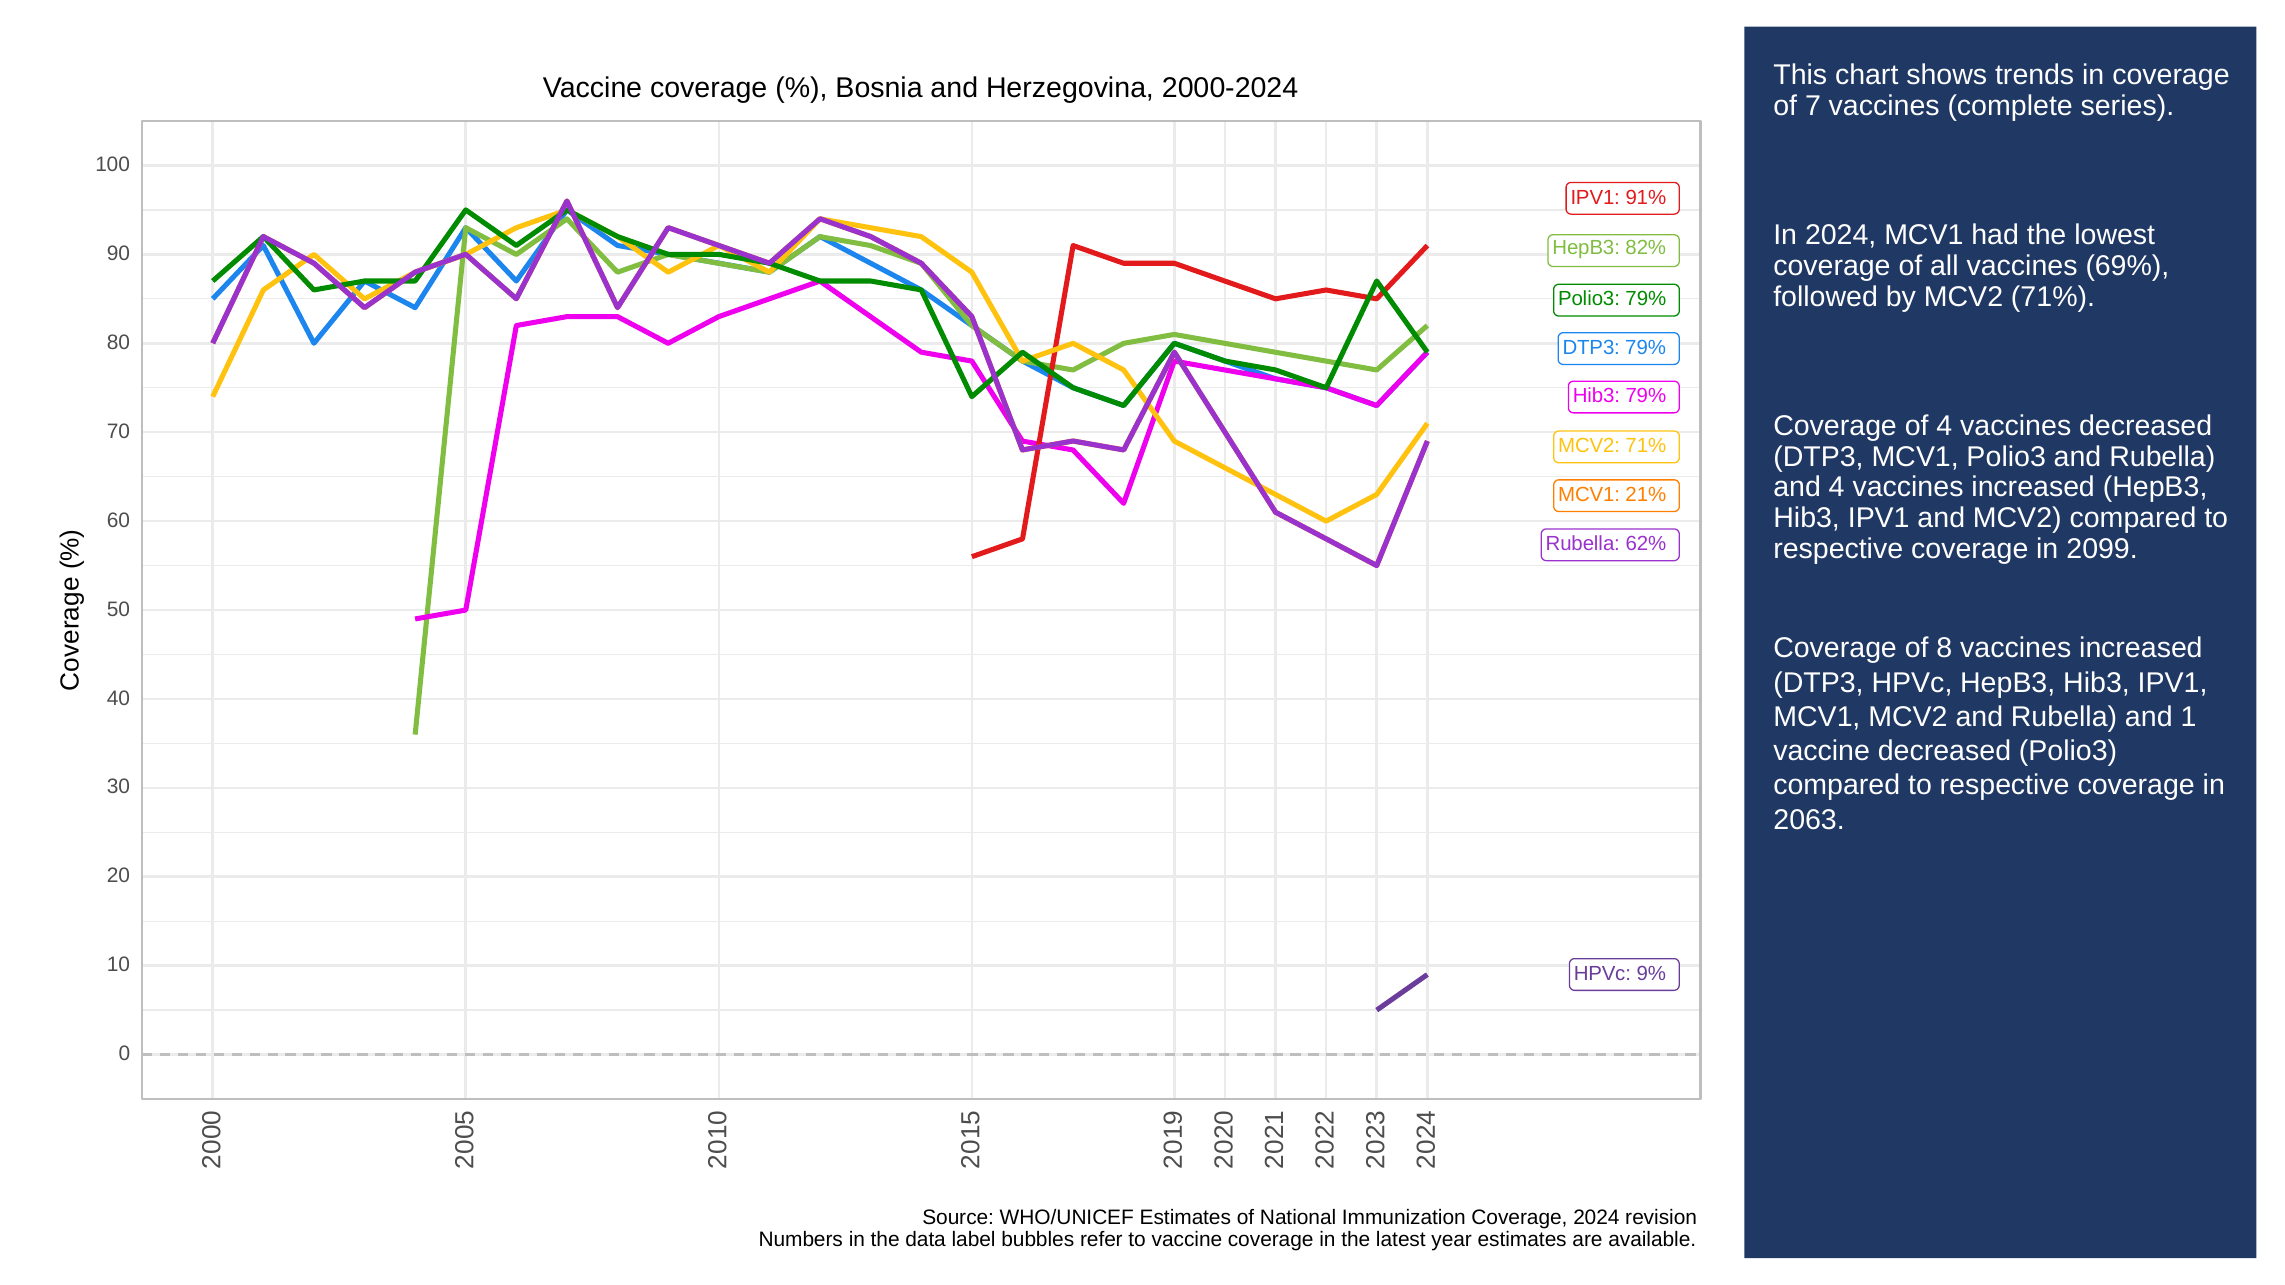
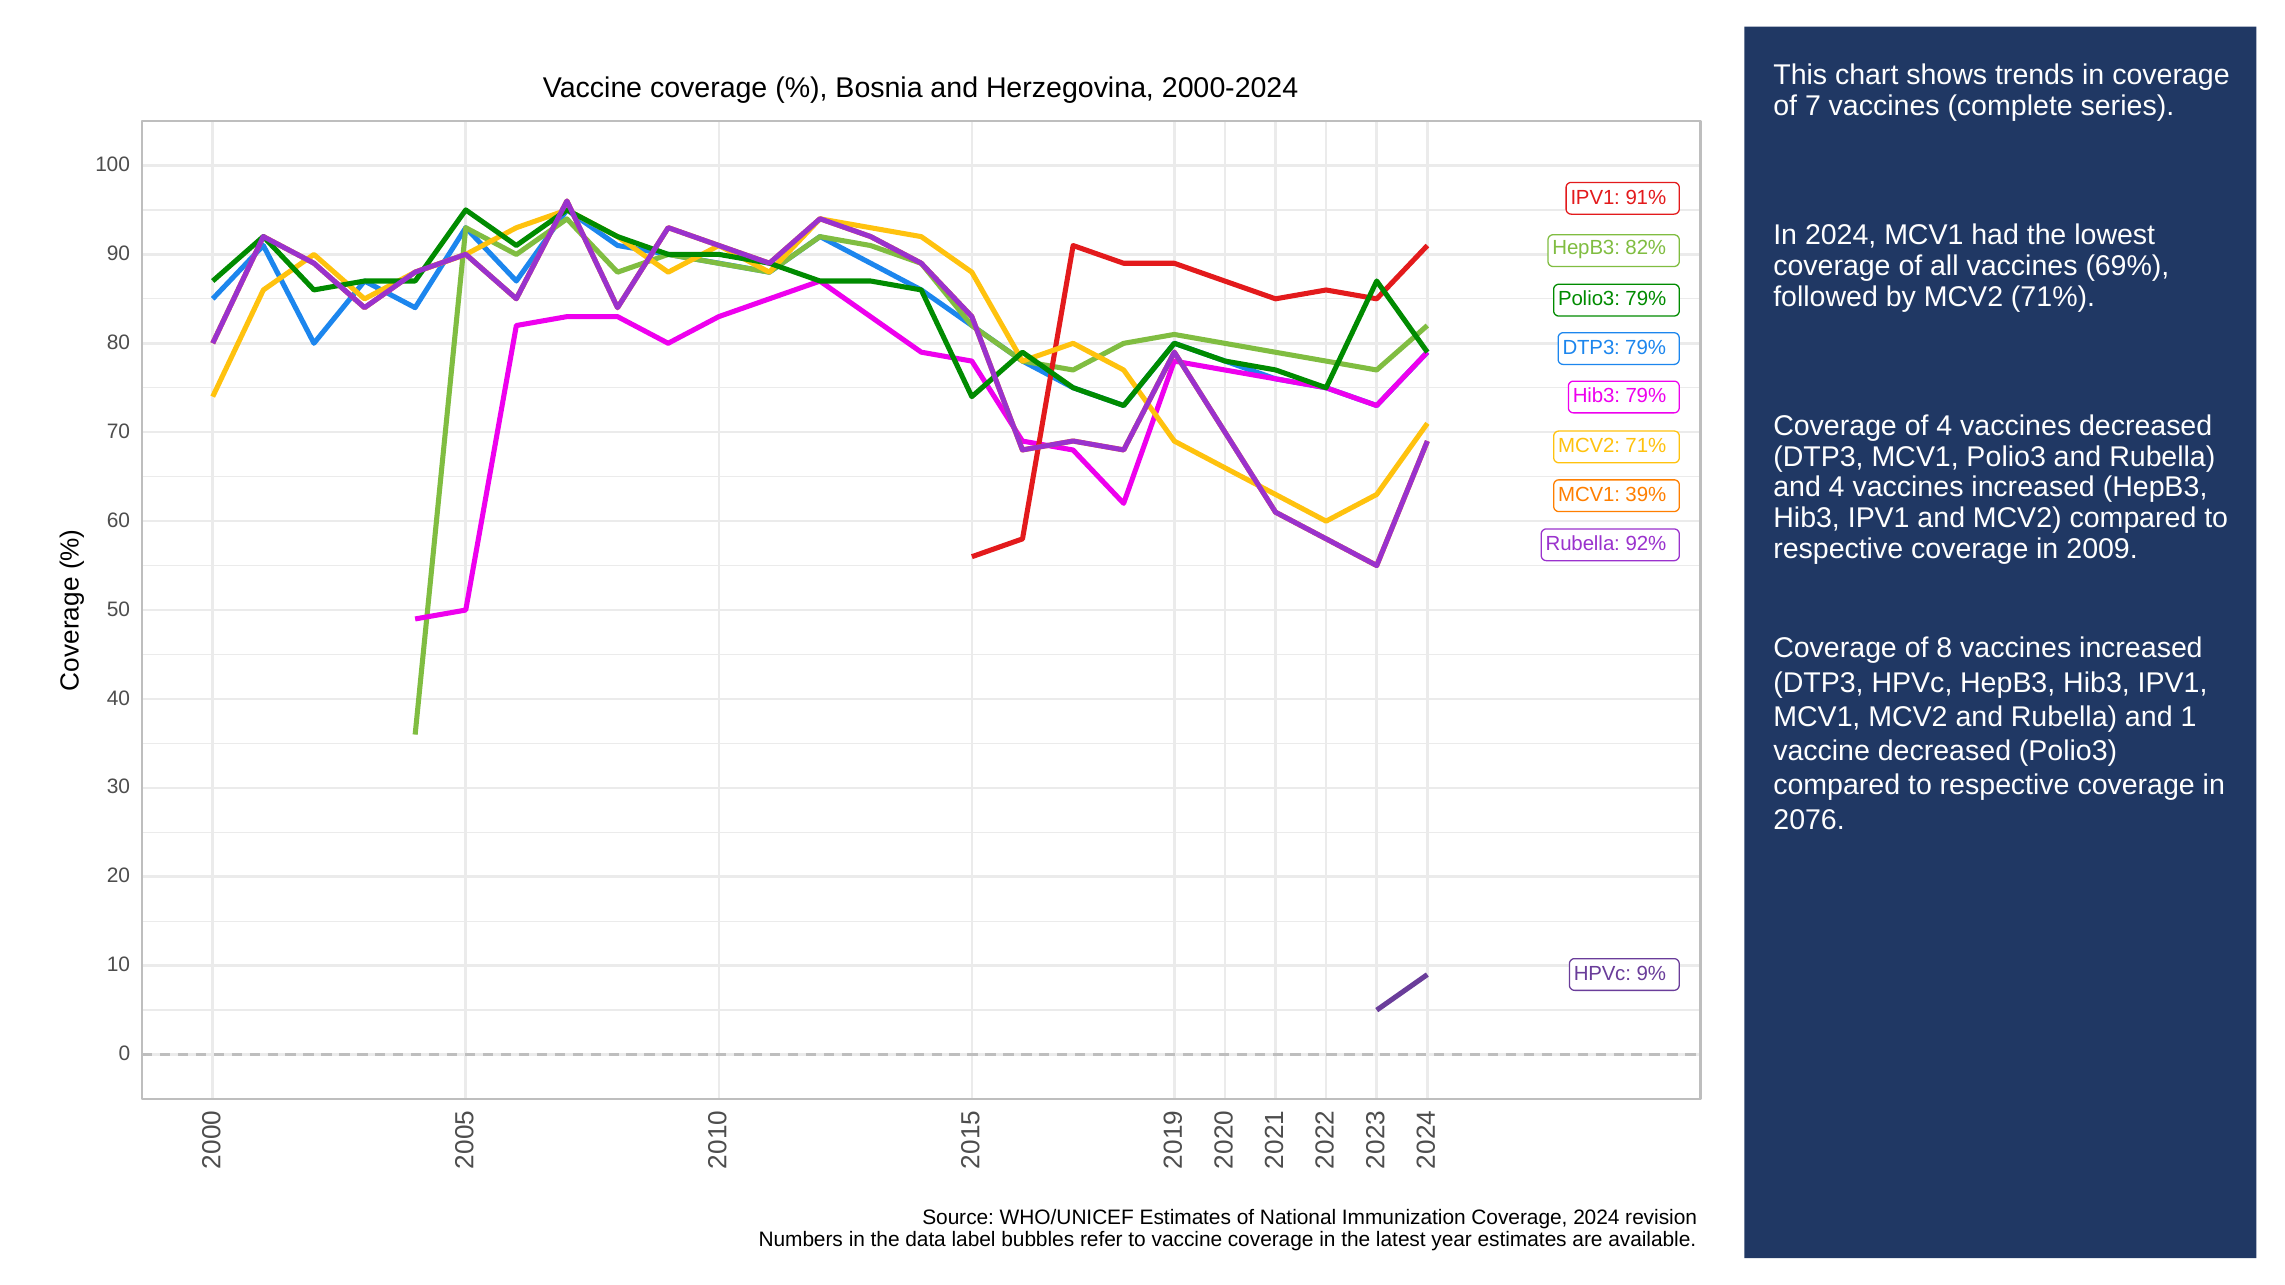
21%: 21% -> 39% (1646, 495)
62%: 62% -> 92% (1646, 544)
2099: 2099 -> 2009 (2102, 549)
2063: 2063 -> 2076 (1809, 820)
